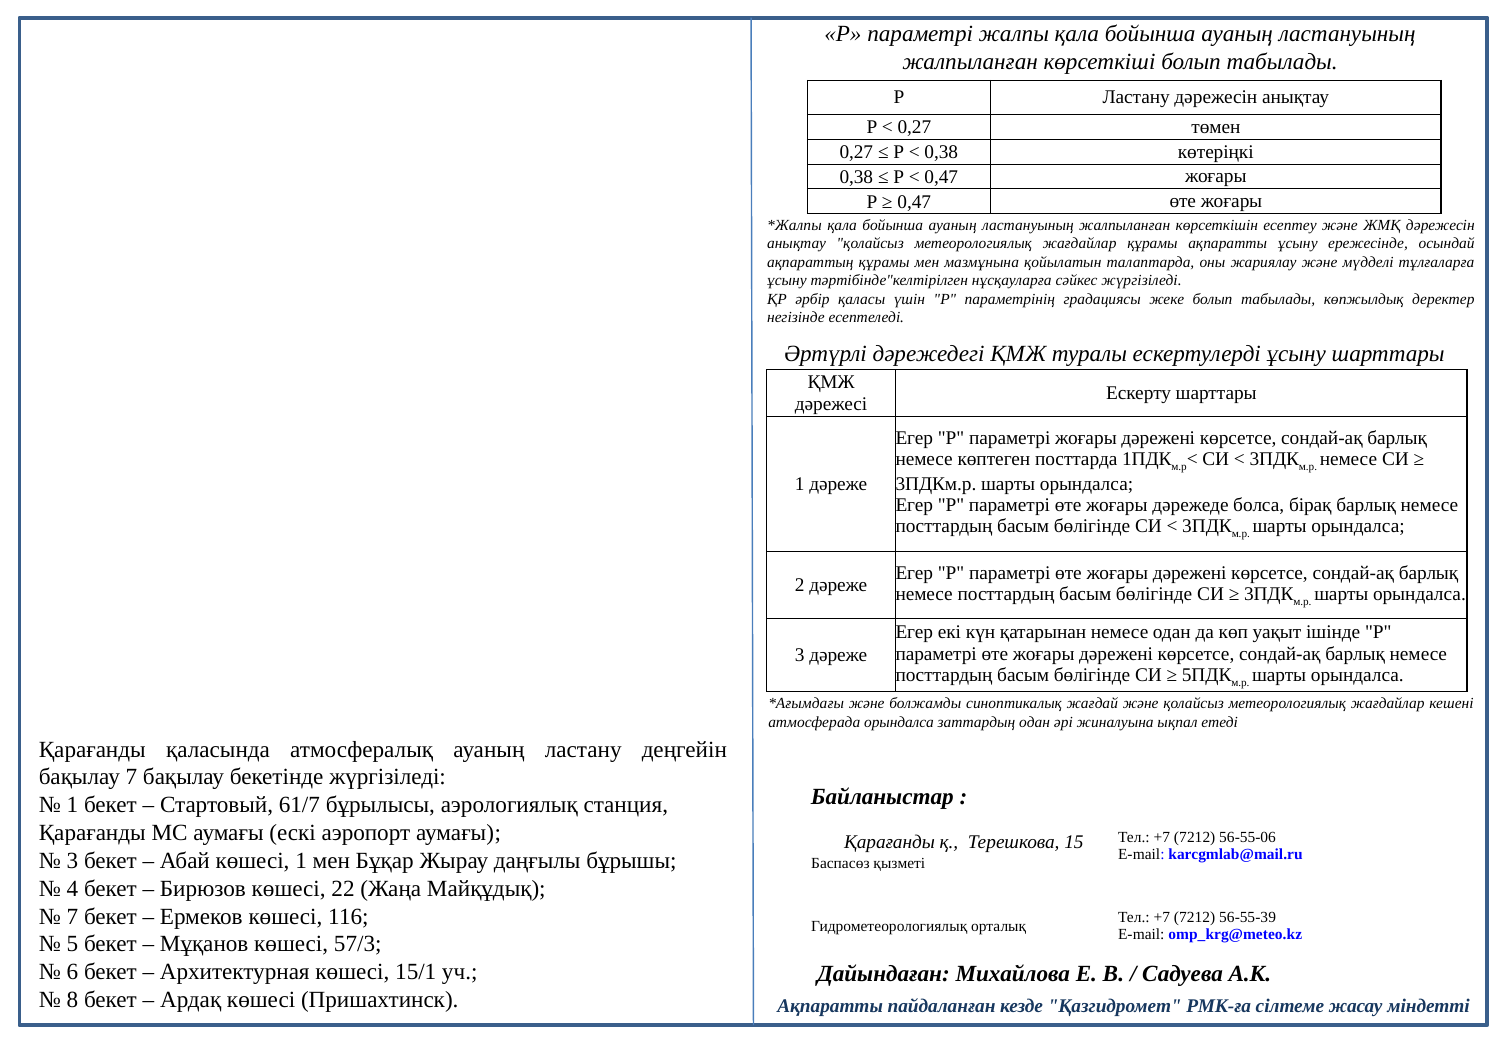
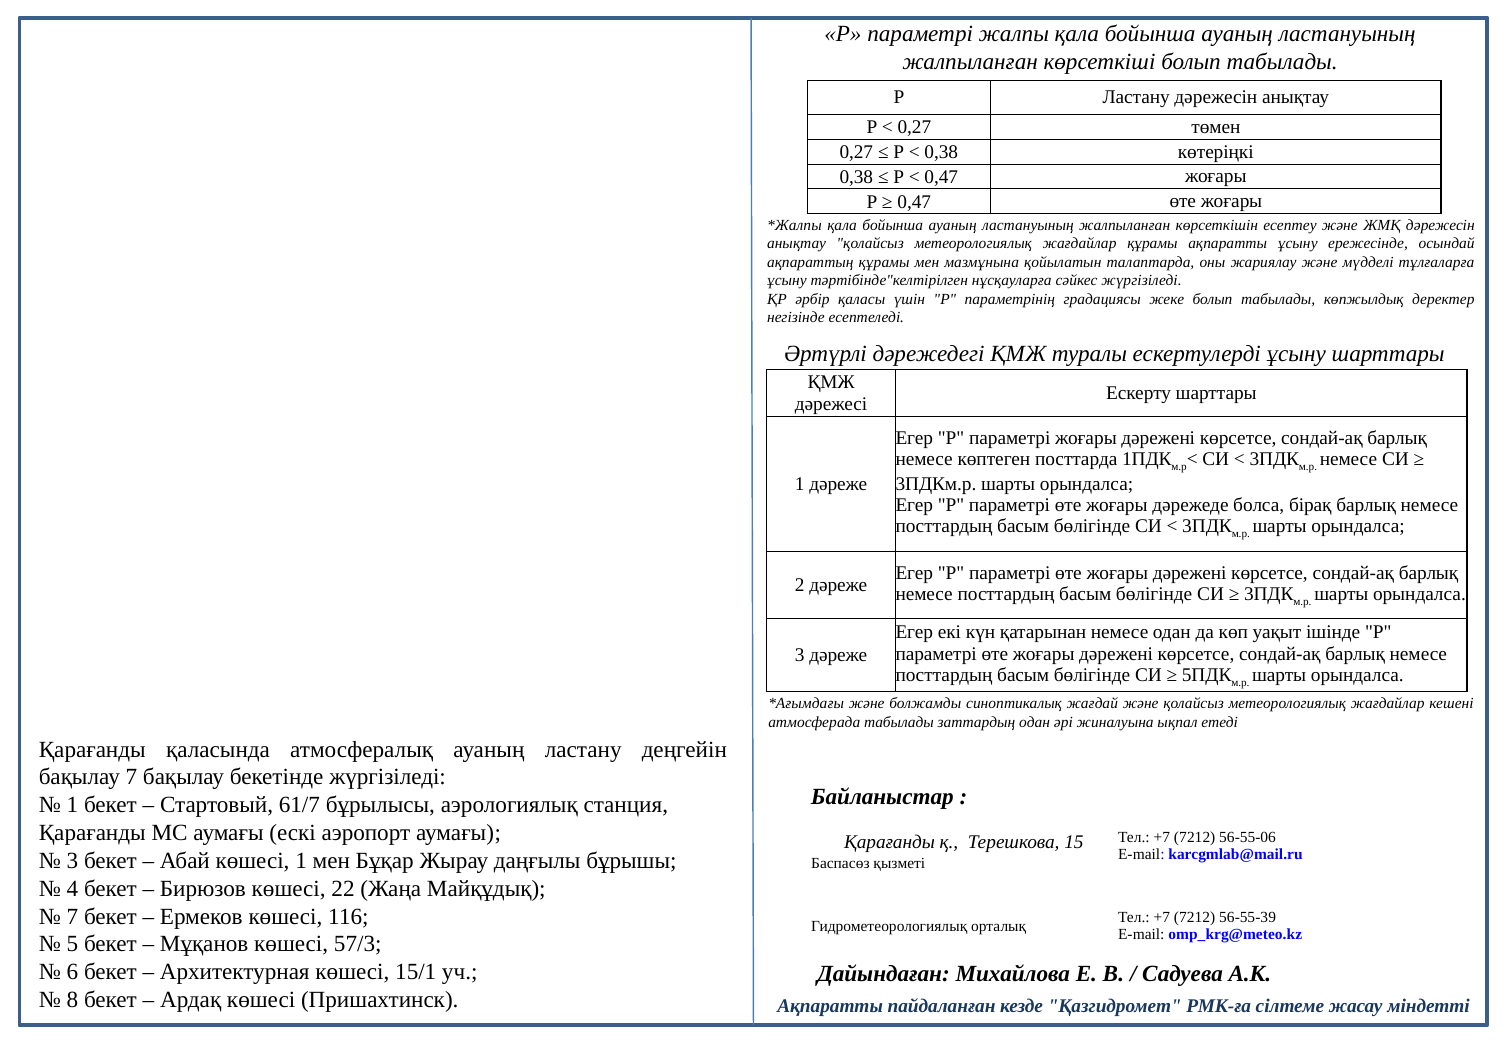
атмосферада орындалса: орындалса -> табылады (899, 723)
